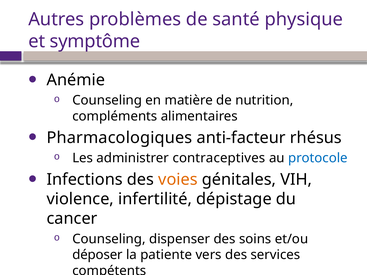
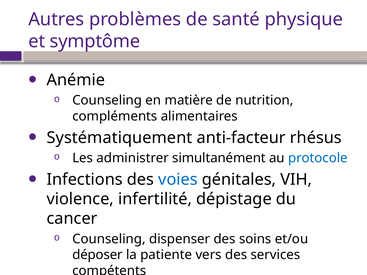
Pharmacologiques: Pharmacologiques -> Systématiquement (119, 138)
contraceptives: contraceptives -> simultanément (219, 158)
voies colour: orange -> blue (178, 180)
